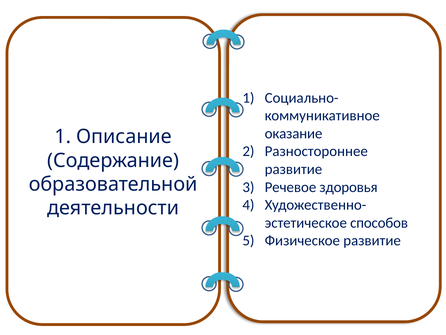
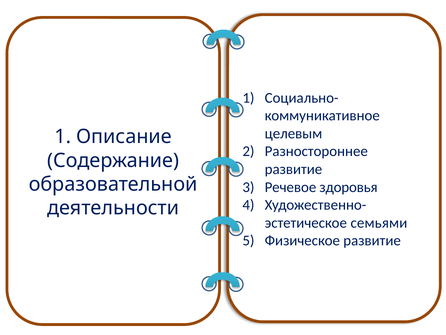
оказание: оказание -> целевым (293, 133)
способов: способов -> семьями (379, 223)
